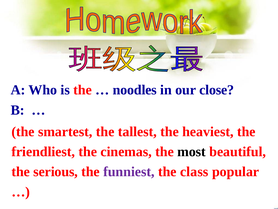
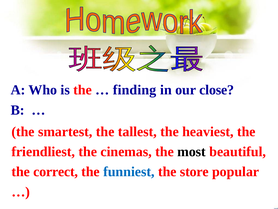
noodles: noodles -> finding (135, 90)
serious: serious -> correct (56, 171)
funniest colour: purple -> blue (129, 171)
class: class -> store (194, 171)
